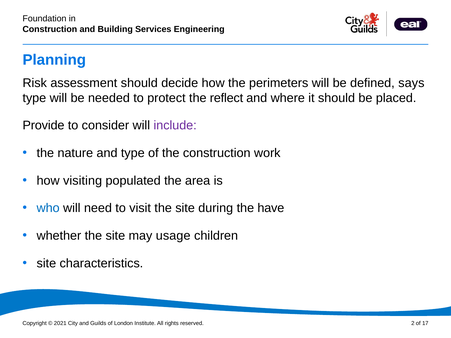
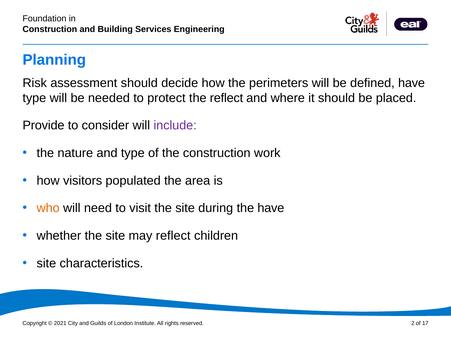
defined says: says -> have (411, 83)
visiting: visiting -> visitors (83, 181)
who colour: blue -> orange (48, 208)
may usage: usage -> reflect (173, 236)
